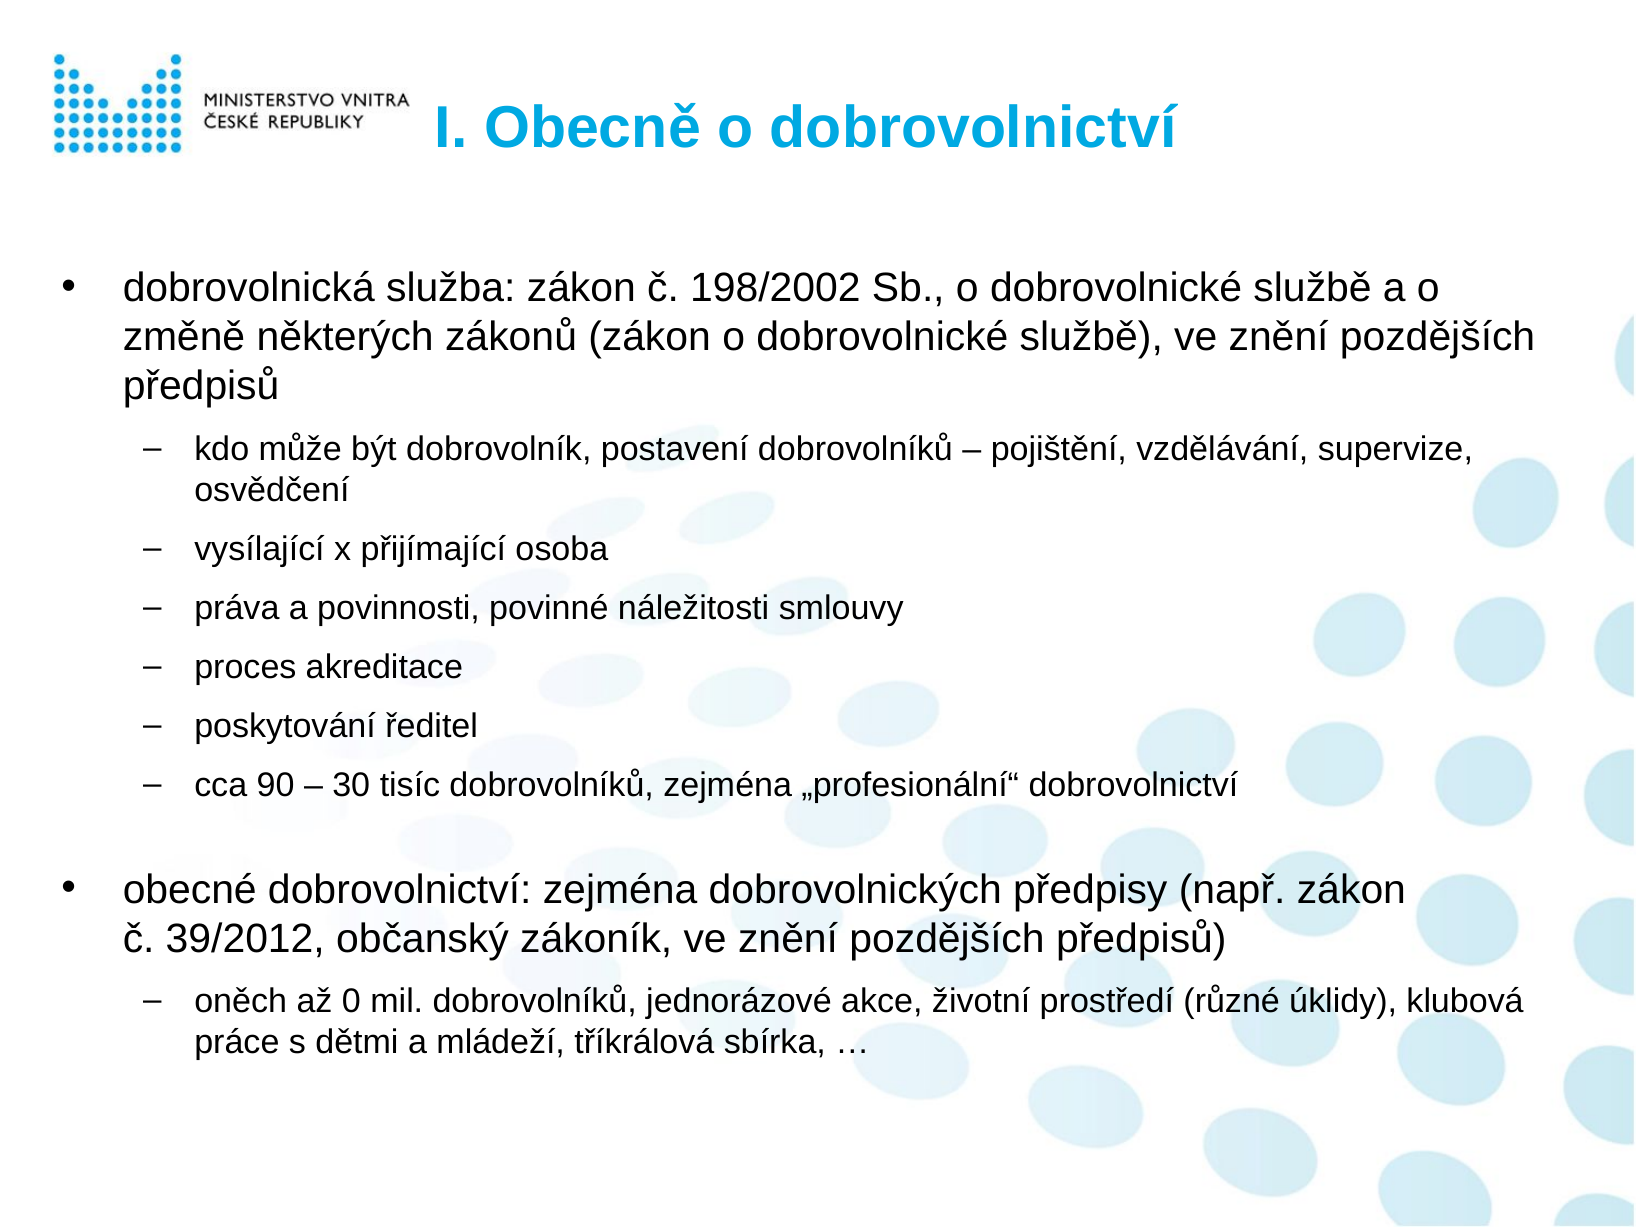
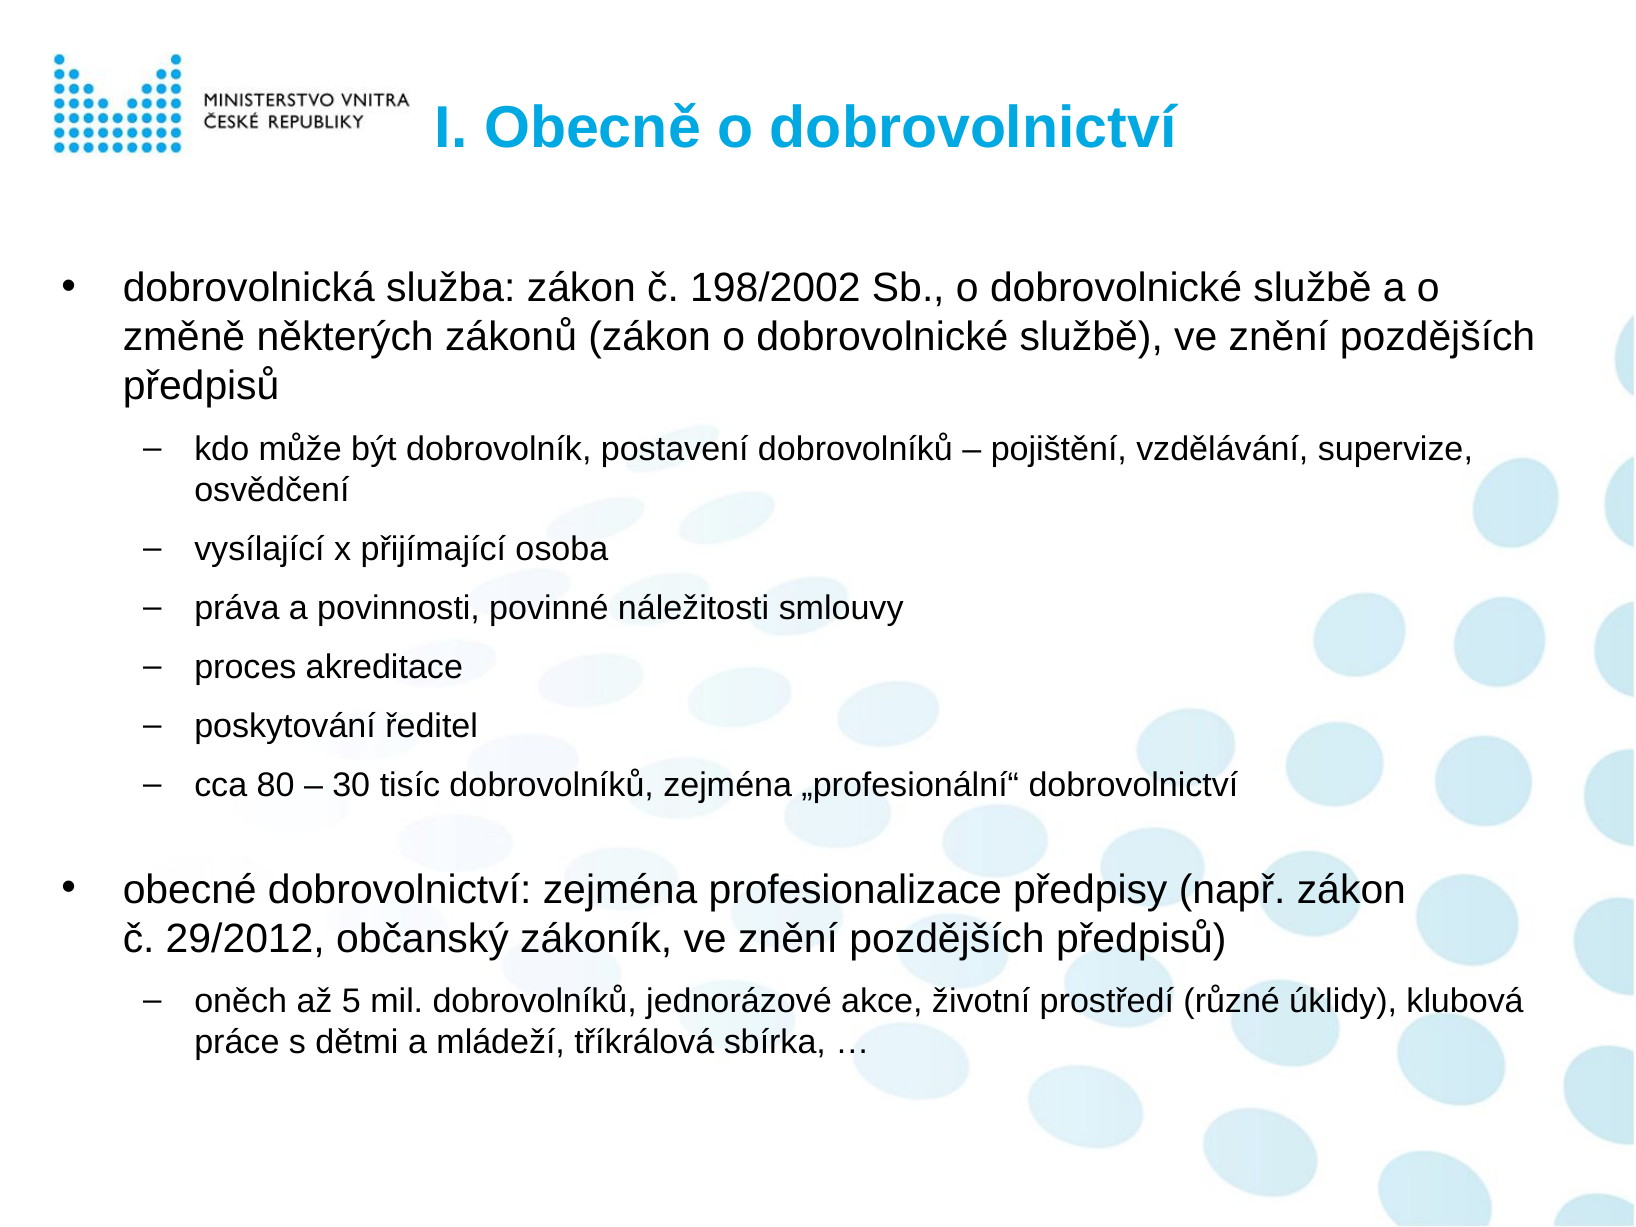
90: 90 -> 80 (276, 785)
dobrovolnických: dobrovolnických -> profesionalizace (855, 890)
39/2012: 39/2012 -> 29/2012 (245, 939)
0: 0 -> 5 (351, 1001)
